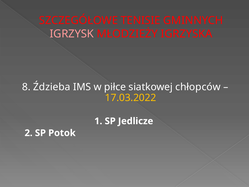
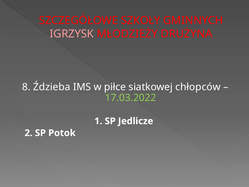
TENISIE: TENISIE -> SZKOŁY (141, 20)
IGRZYSKA: IGRZYSKA -> DRUŻYNA (186, 34)
17.03.2022 colour: yellow -> light green (131, 98)
